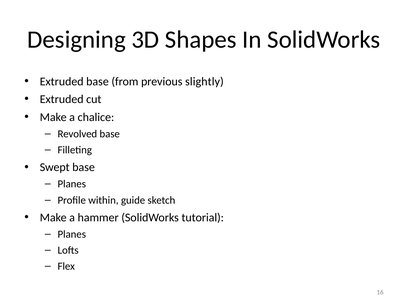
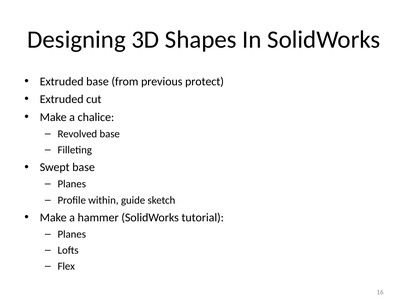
slightly: slightly -> protect (205, 81)
